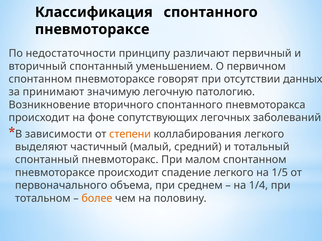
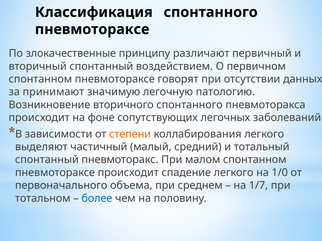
недостаточности: недостаточности -> злокачественные (71, 53)
уменьшением: уменьшением -> воздействием (174, 66)
1/5: 1/5 -> 1/0 (280, 173)
1/4: 1/4 -> 1/7 (258, 186)
более colour: orange -> blue (97, 199)
